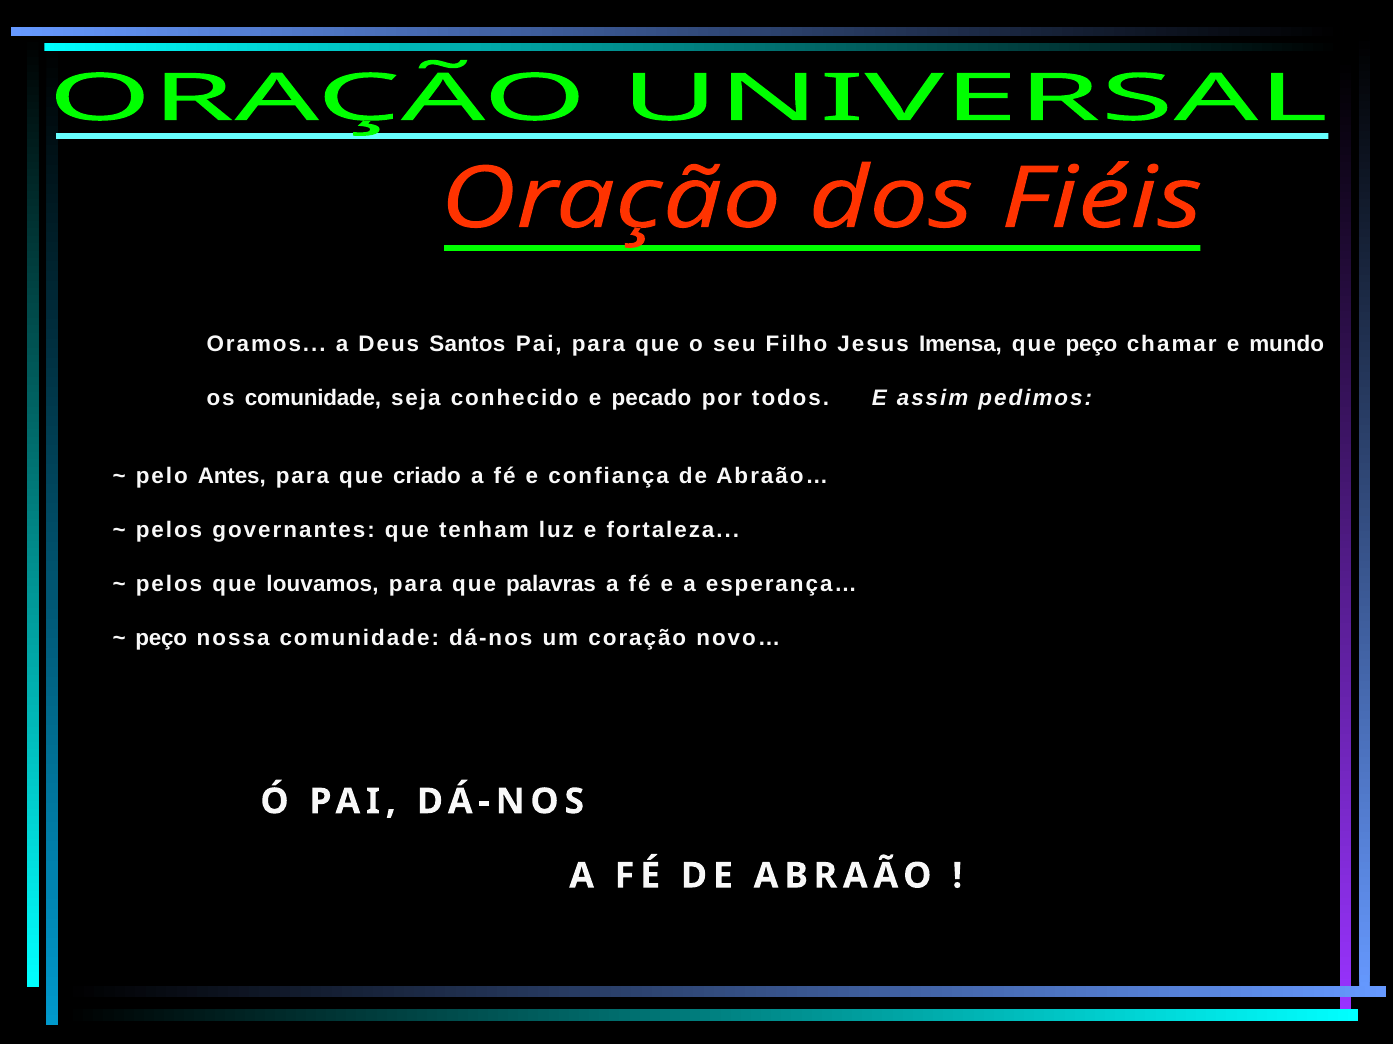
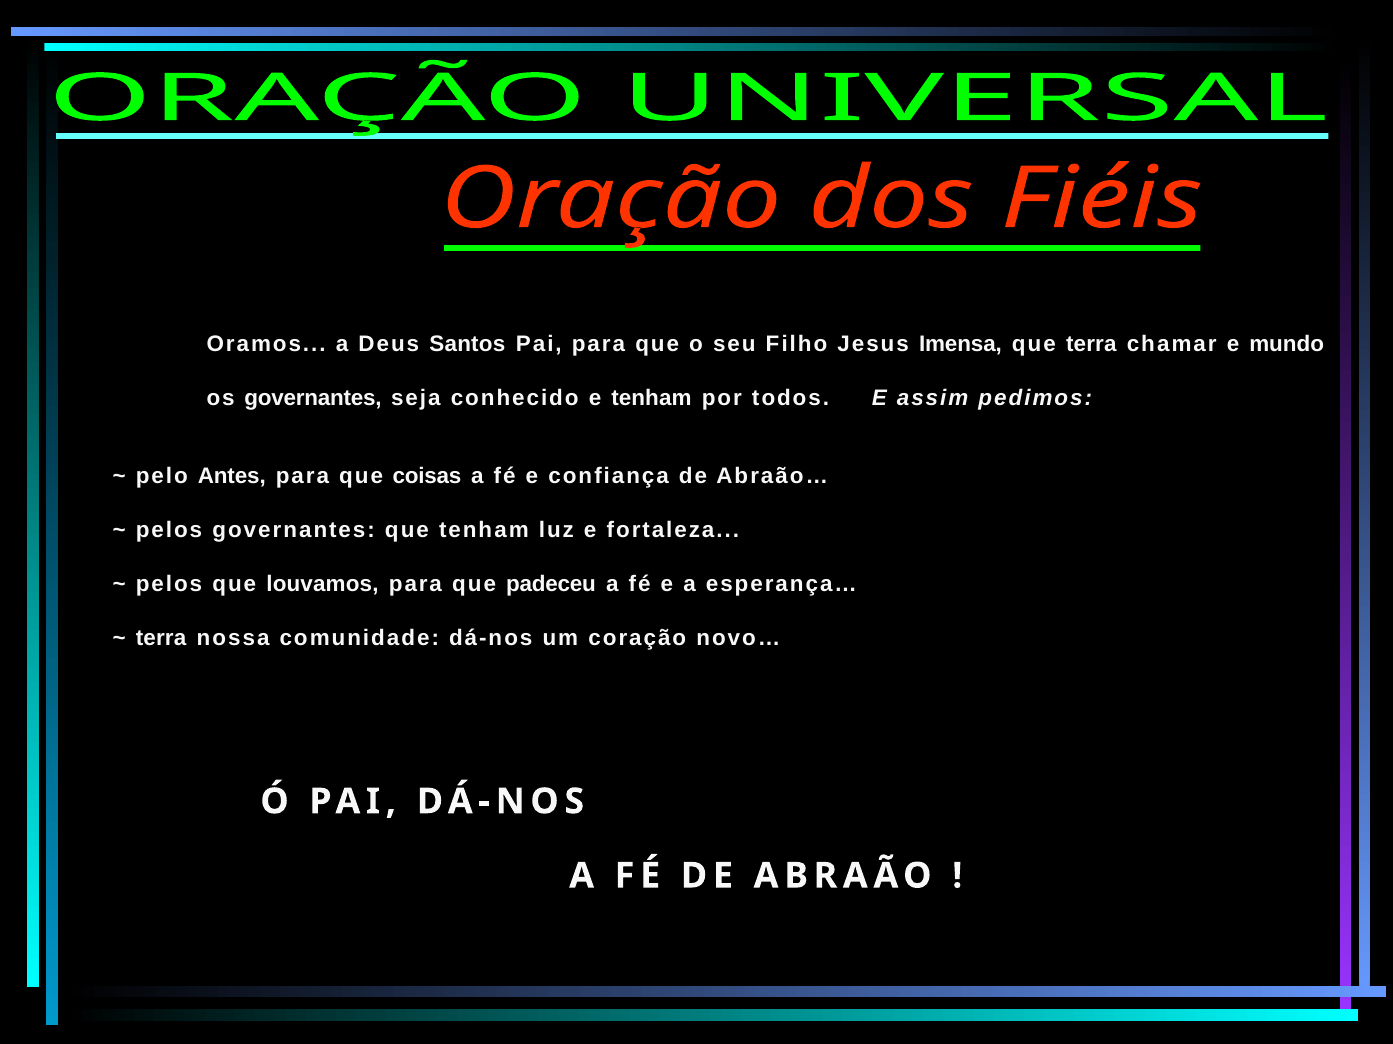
que peço: peço -> terra (1091, 345)
os comunidade: comunidade -> governantes (313, 399)
e pecado: pecado -> tenham (651, 399)
criado: criado -> coisas (427, 476)
palavras: palavras -> padeceu (551, 585)
peço: peço -> terra (161, 639)
